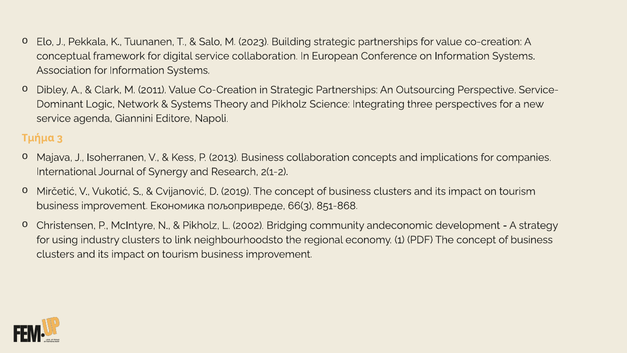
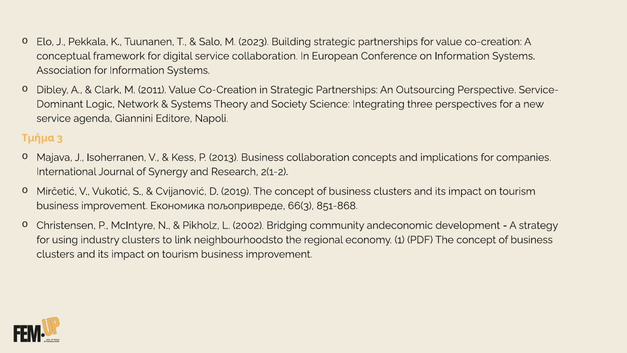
and Pikholz: Pikholz -> Society (289, 104)
